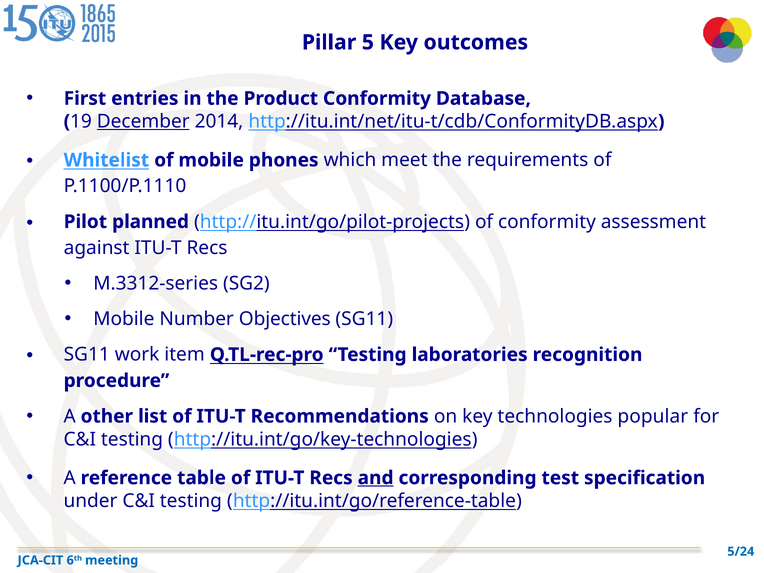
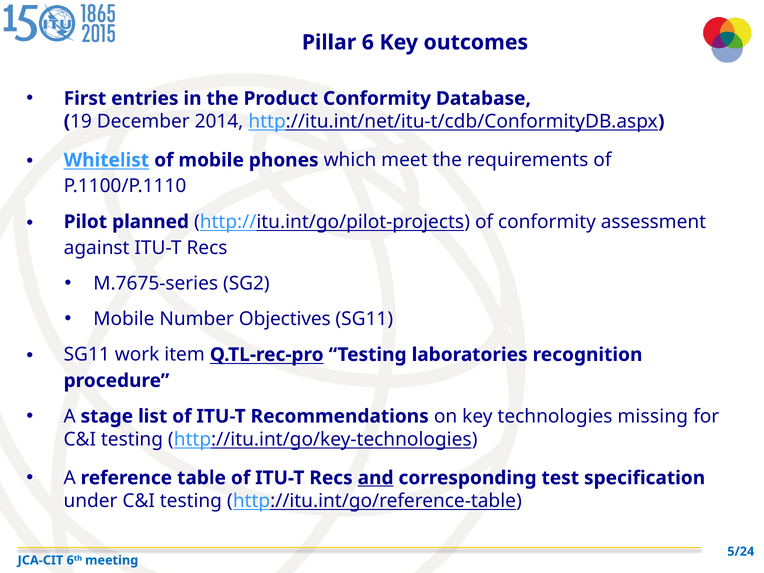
5: 5 -> 6 (368, 42)
December underline: present -> none (143, 121)
M.3312-series: M.3312-series -> M.7675-series (156, 283)
other: other -> stage (107, 416)
popular: popular -> missing (653, 416)
